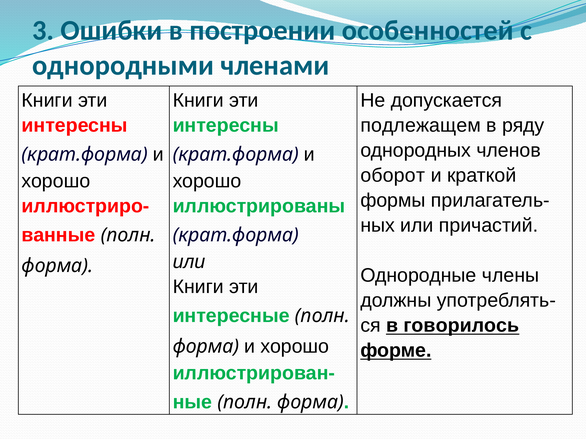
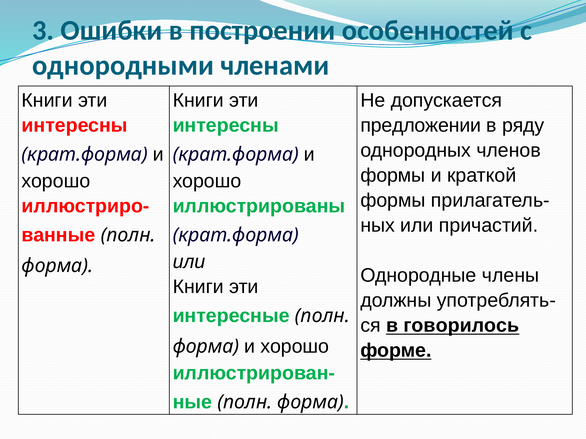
подлежащем: подлежащем -> предложении (421, 126)
оборот: оборот -> формы (393, 176)
